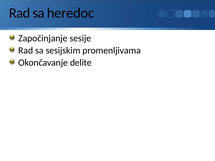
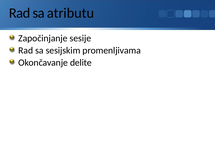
heredoc: heredoc -> atributu (70, 13)
